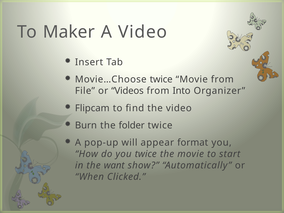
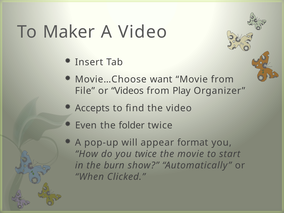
Movie…Choose twice: twice -> want (161, 79)
Into: Into -> Play (182, 91)
Flipcam: Flipcam -> Accepts (92, 108)
Burn: Burn -> Even (86, 125)
want: want -> burn (114, 165)
